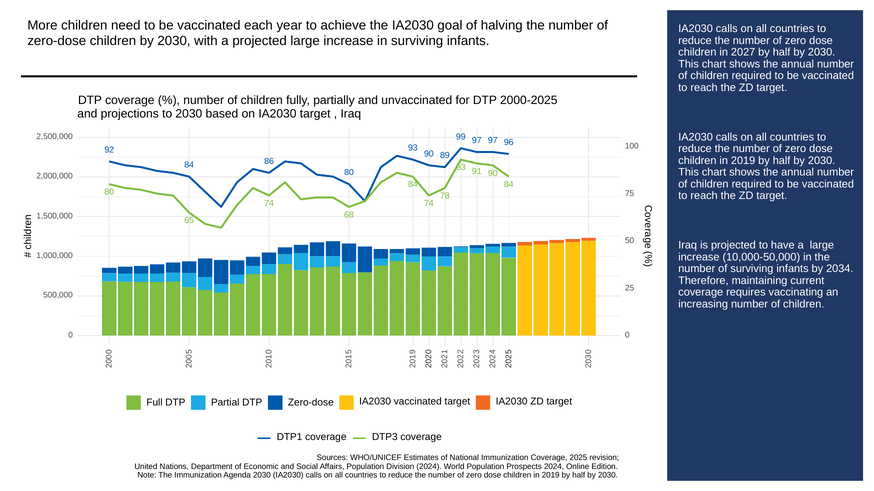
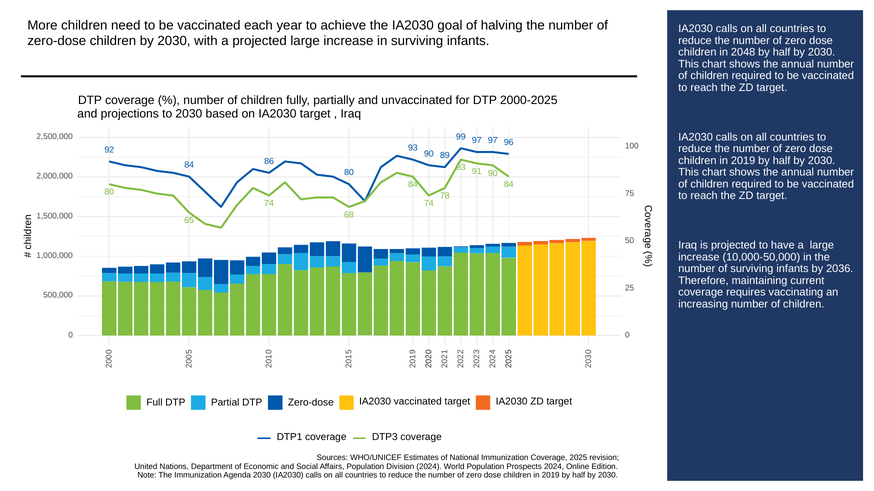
2027: 2027 -> 2048 (743, 52)
2034: 2034 -> 2036 (840, 269)
